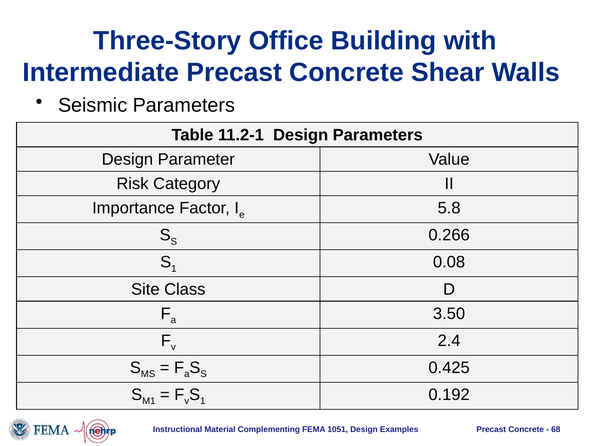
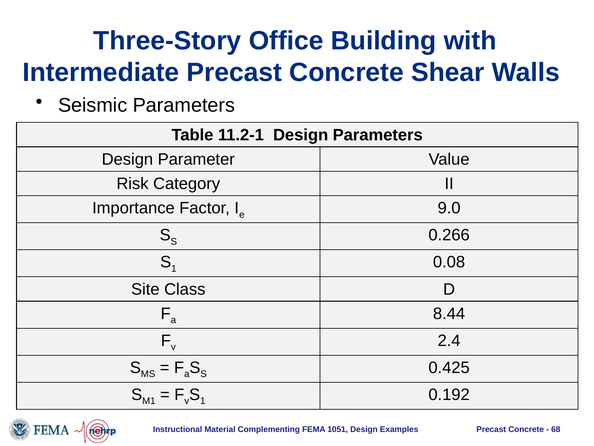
5.8: 5.8 -> 9.0 (449, 208)
3.50: 3.50 -> 8.44 (449, 313)
